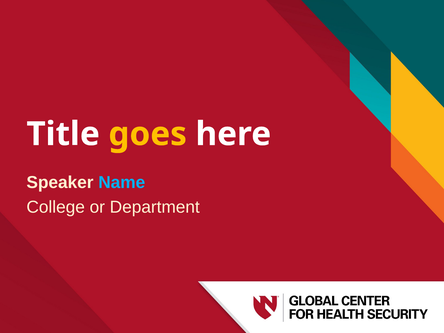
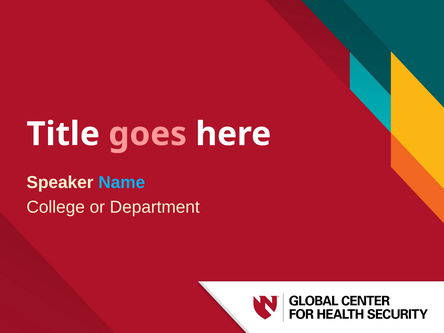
goes colour: yellow -> pink (148, 134)
